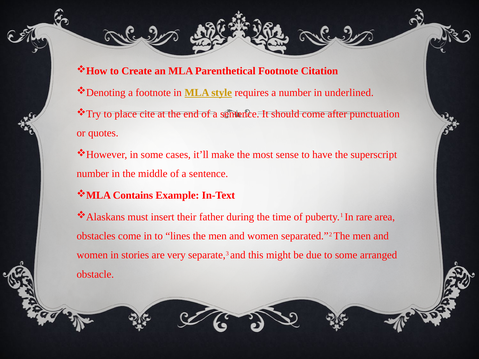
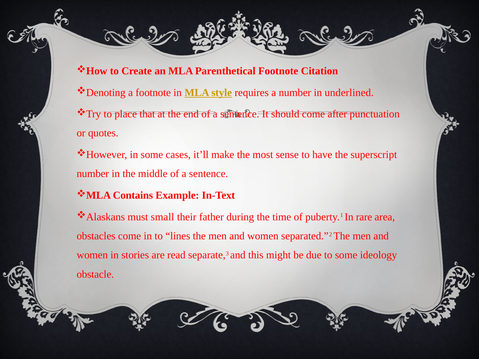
cite: cite -> that (147, 114)
insert: insert -> small (163, 217)
very: very -> read (176, 255)
arranged: arranged -> ideology (379, 255)
